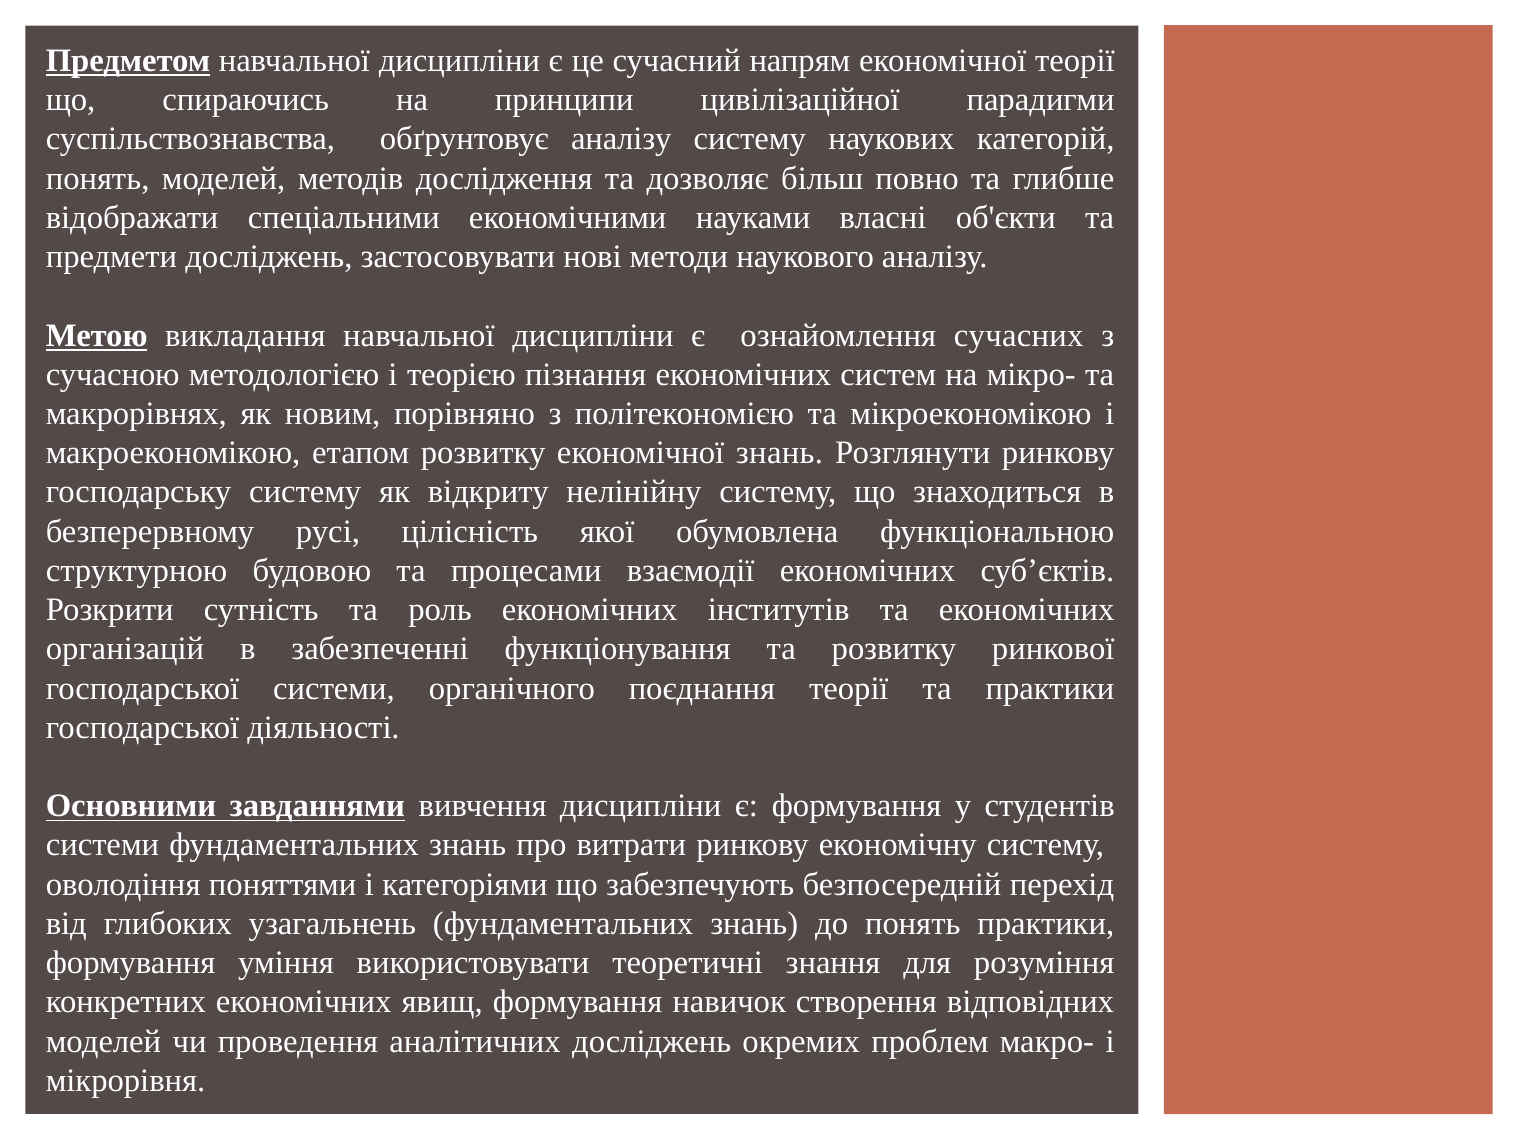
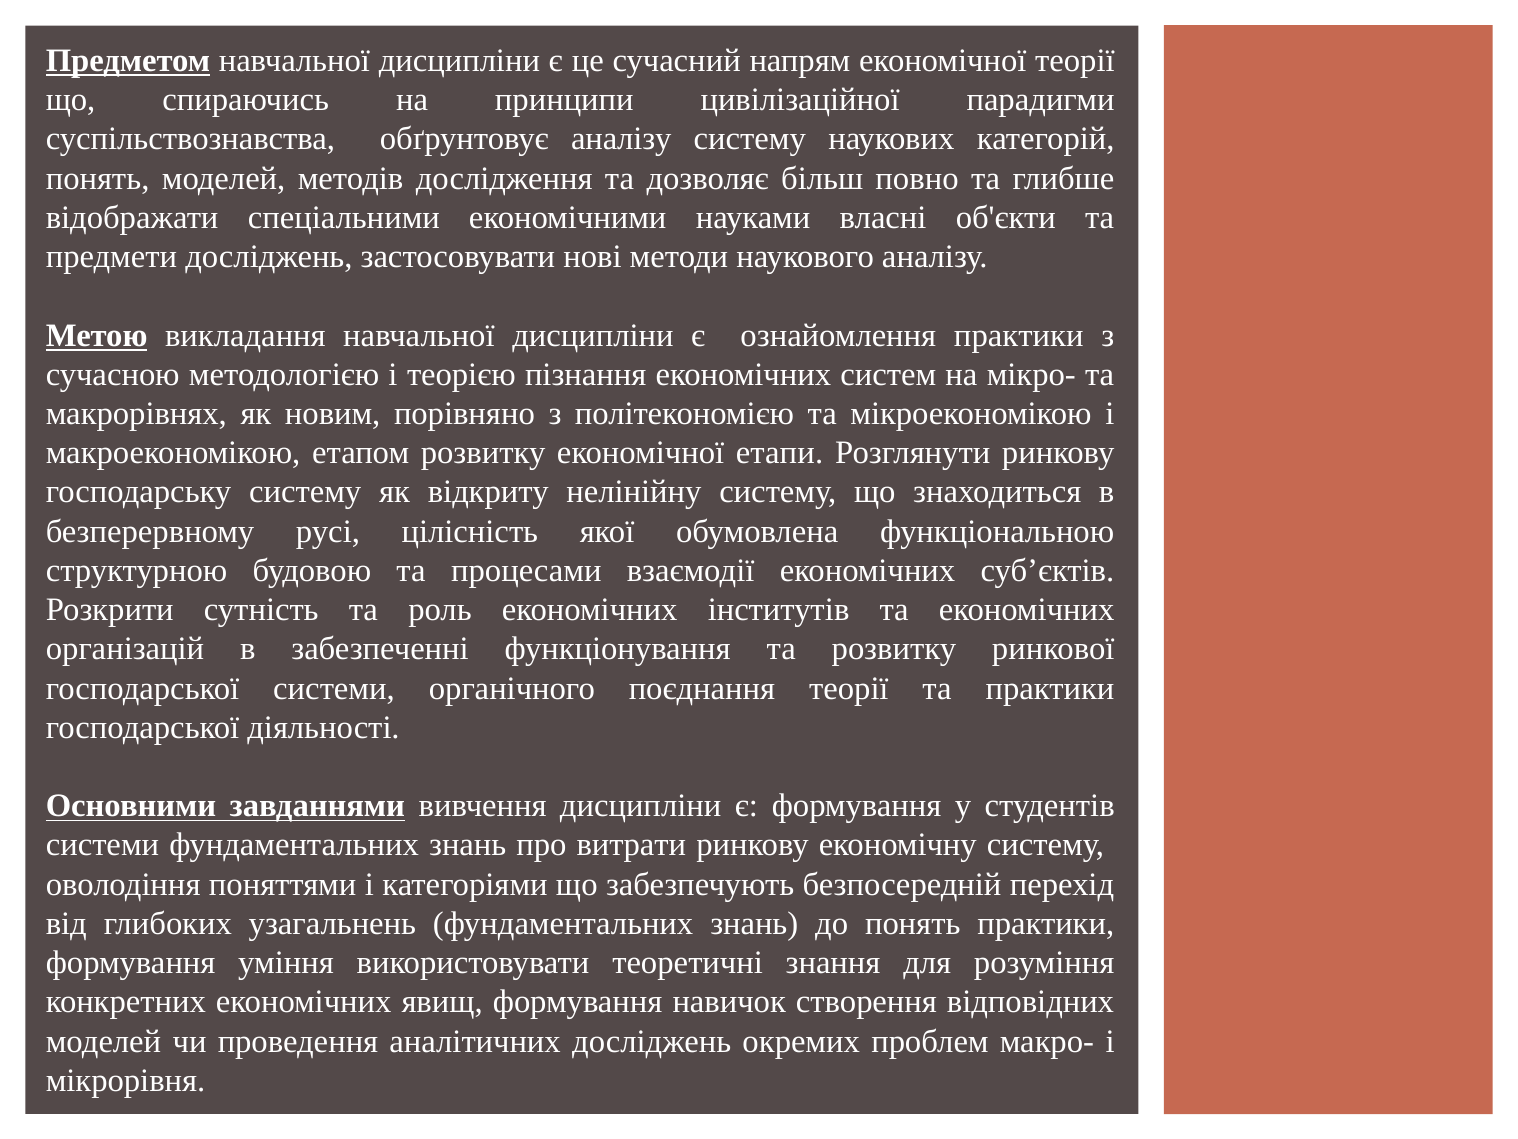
ознайомлення сучасних: сучасних -> практики (1019, 335)
економічної знань: знань -> етапи (780, 453)
